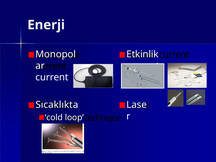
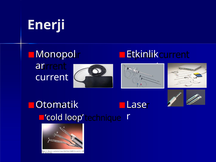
Sıcaklıkta: Sıcaklıkta -> Otomatik (57, 105)
